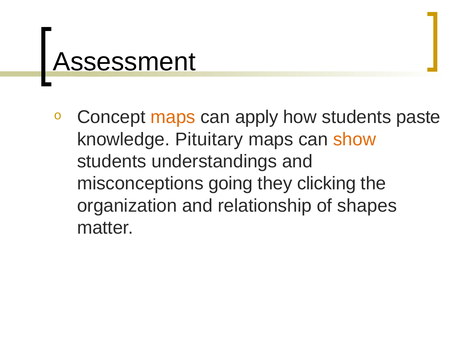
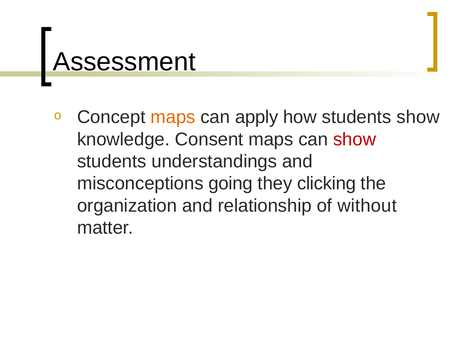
students paste: paste -> show (418, 117)
Pituitary: Pituitary -> Consent (209, 139)
show colour: orange -> red (355, 139)
shapes: shapes -> without (367, 206)
